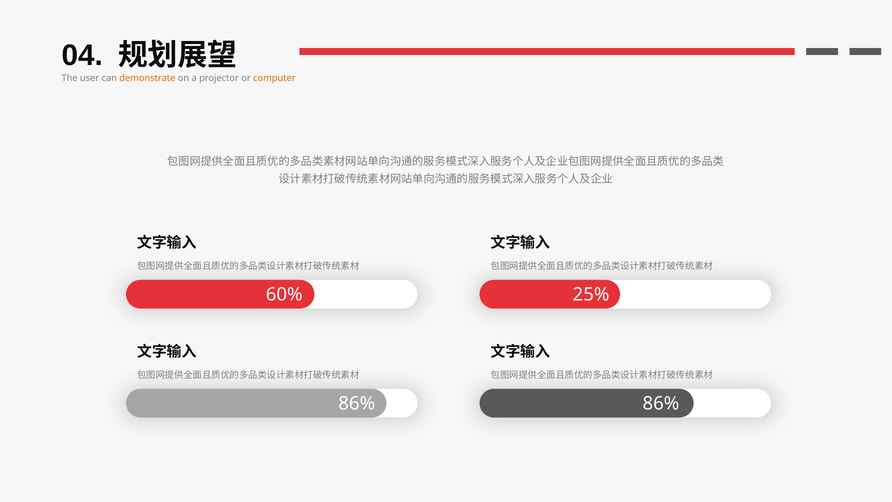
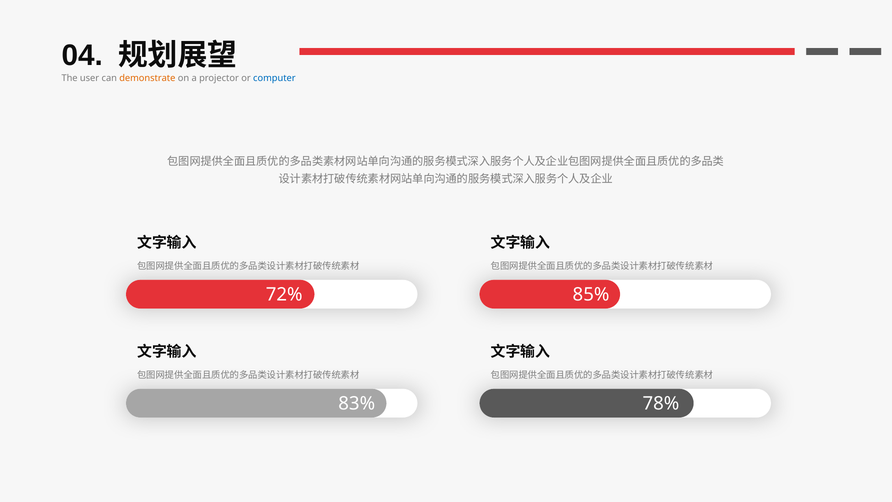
computer colour: orange -> blue (274, 78)
60%: 60% -> 72% (284, 294)
25%: 25% -> 85% (591, 294)
86%: 86% -> 83% (357, 403)
86%: 86% -> 78% (661, 403)
